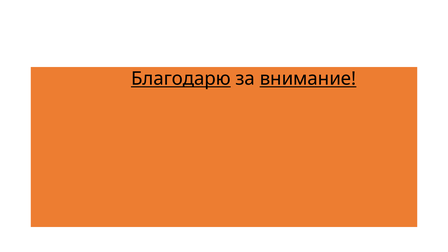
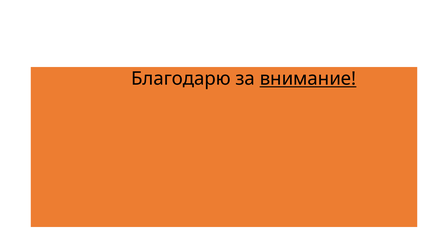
Благодарю underline: present -> none (181, 79)
